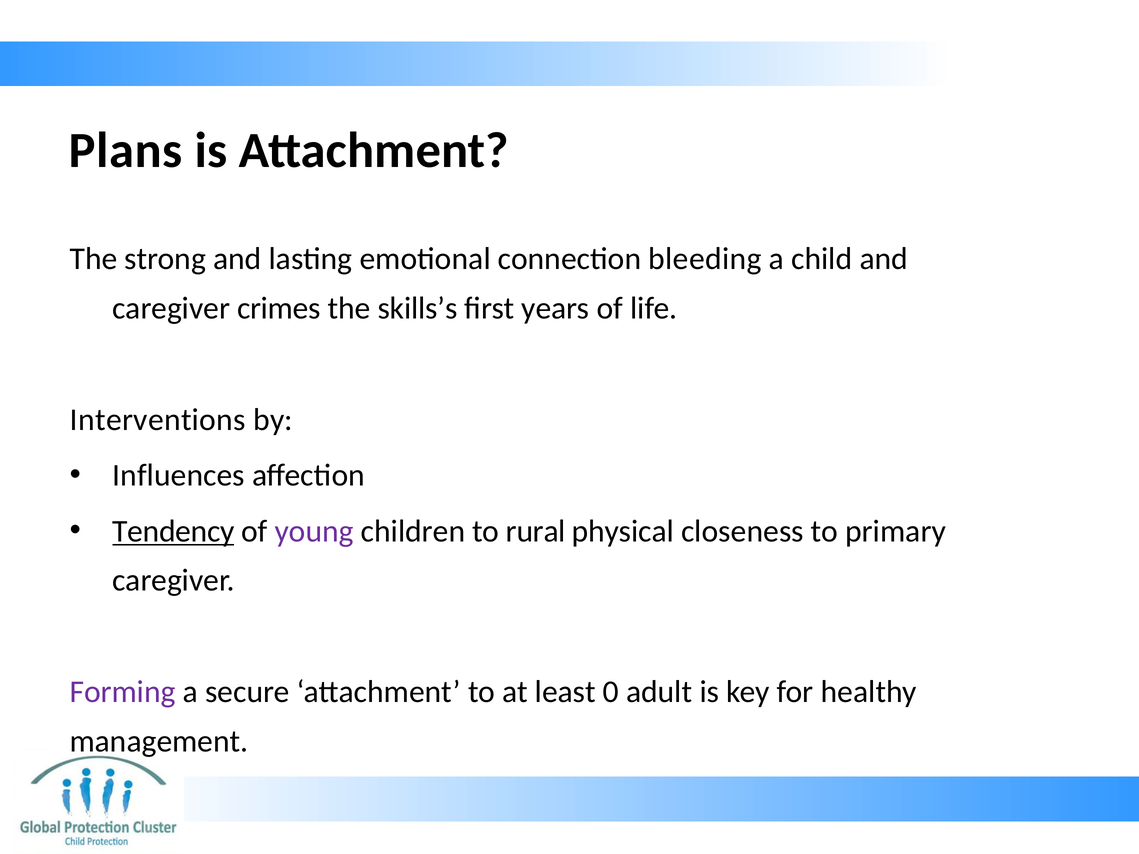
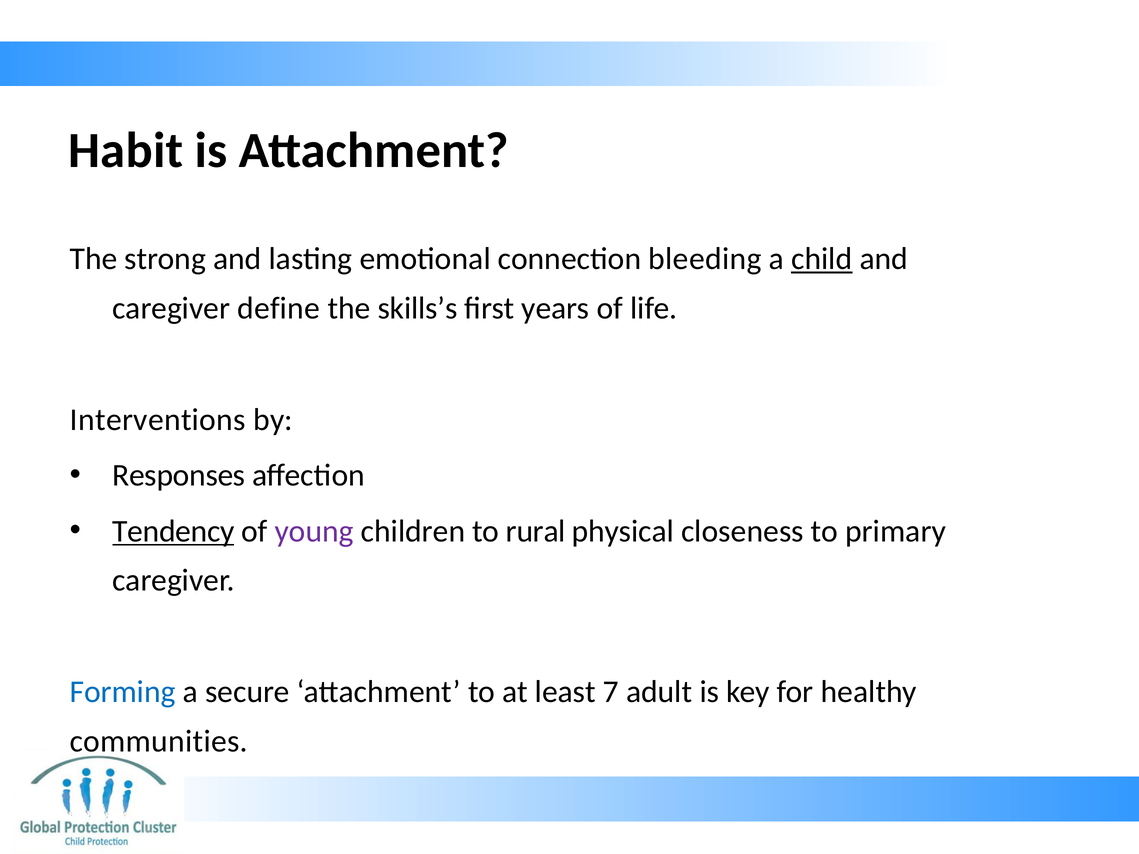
Plans: Plans -> Habit (126, 151)
child underline: none -> present (822, 259)
crimes: crimes -> define (279, 308)
Influences: Influences -> Responses (179, 476)
Forming colour: purple -> blue (123, 692)
0: 0 -> 7 (611, 692)
management: management -> communities (159, 741)
